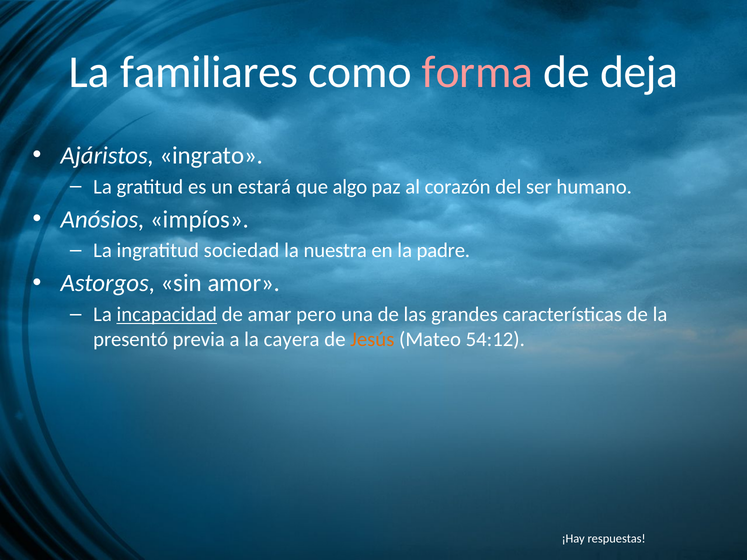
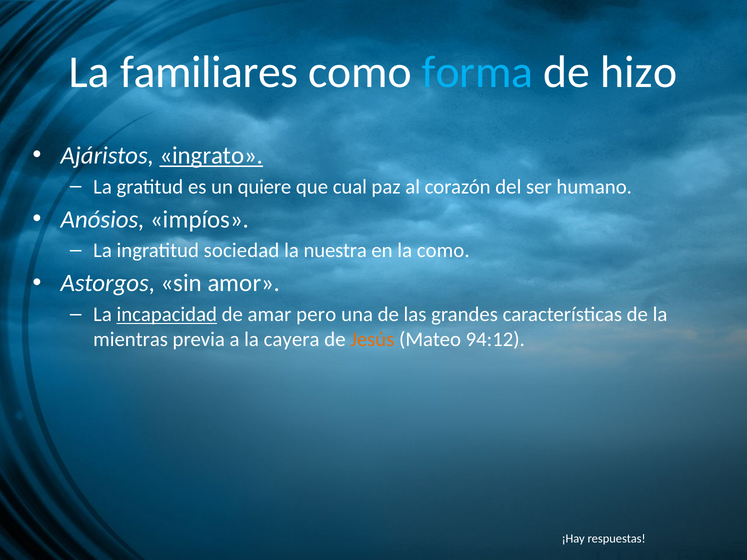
forma colour: pink -> light blue (478, 72)
deja: deja -> hizo (639, 72)
ingrato underline: none -> present (211, 156)
estará: estará -> quiere (264, 187)
algo: algo -> cual (350, 187)
la padre: padre -> como (443, 251)
presentó: presentó -> mientras (131, 340)
54:12: 54:12 -> 94:12 (495, 340)
